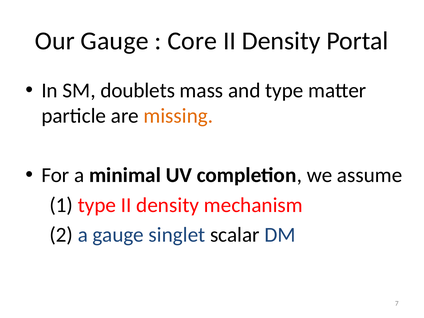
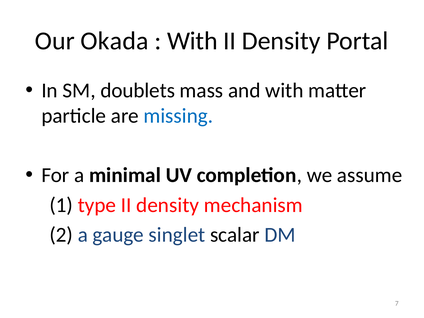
Our Gauge: Gauge -> Okada (115, 41)
Core: Core -> With (192, 41)
and type: type -> with (284, 91)
missing colour: orange -> blue (178, 116)
